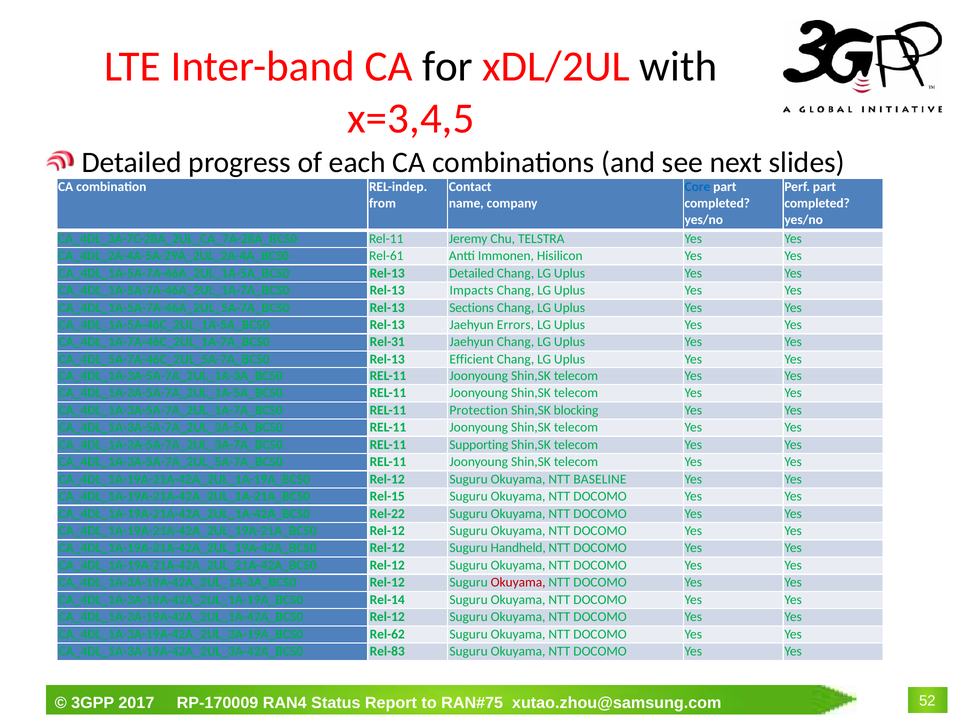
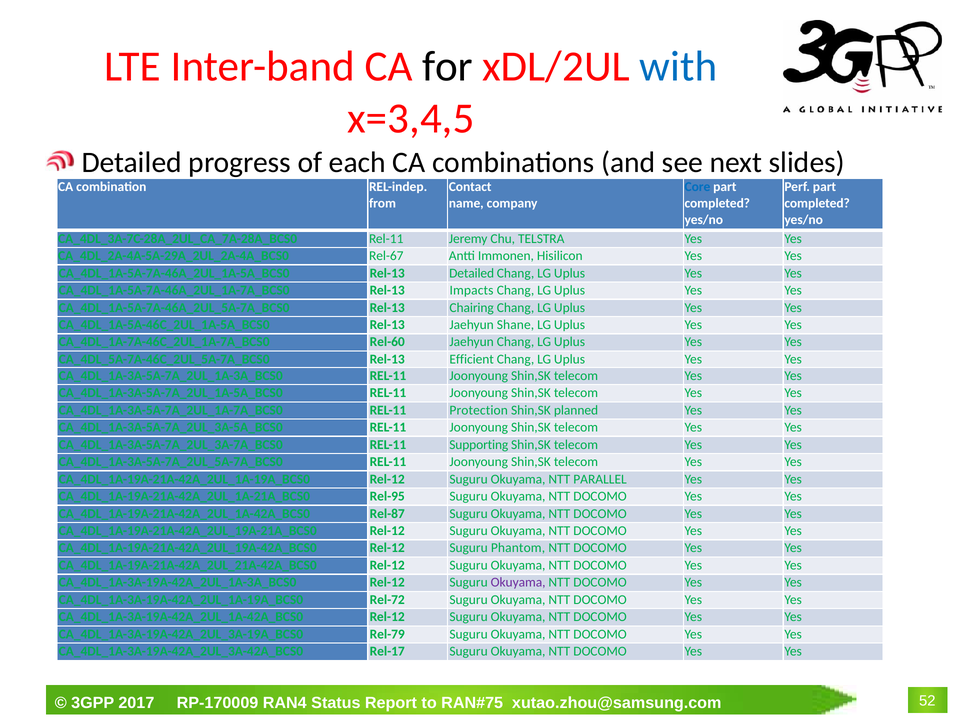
with colour: black -> blue (678, 67)
Rel-61: Rel-61 -> Rel-67 (386, 256)
Sections: Sections -> Chairing (472, 307)
Errors: Errors -> Shane (515, 325)
Rel-31: Rel-31 -> Rel-60 (387, 342)
blocking: blocking -> planned (576, 410)
BASELINE: BASELINE -> PARALLEL (600, 479)
Rel-15: Rel-15 -> Rel-95 (387, 496)
Rel-22: Rel-22 -> Rel-87 (387, 513)
Handheld: Handheld -> Phantom (518, 548)
Okuyama colour: red -> purple (518, 582)
Rel-14: Rel-14 -> Rel-72 (387, 599)
Rel-62: Rel-62 -> Rel-79 (387, 634)
Rel-83: Rel-83 -> Rel-17 (387, 651)
